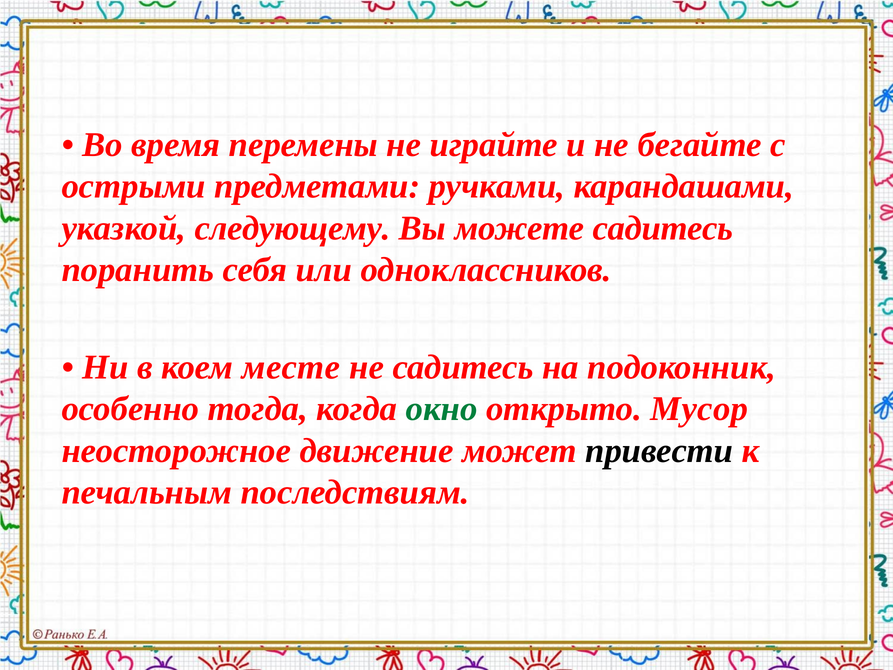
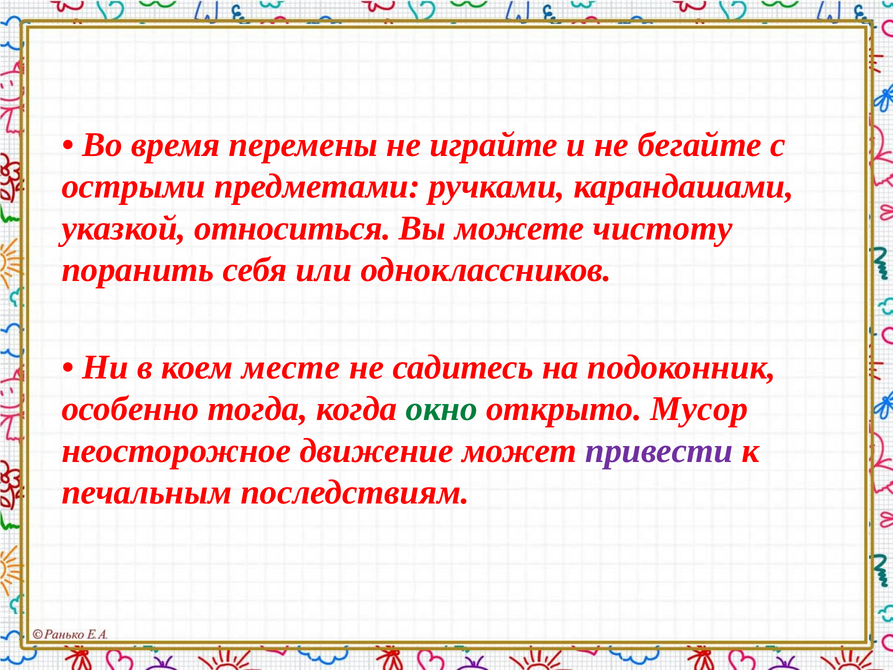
следующему: следующему -> относиться (293, 228)
можете садитесь: садитесь -> чистоту (663, 228)
привести colour: black -> purple (659, 450)
